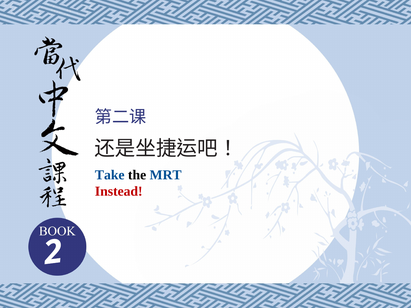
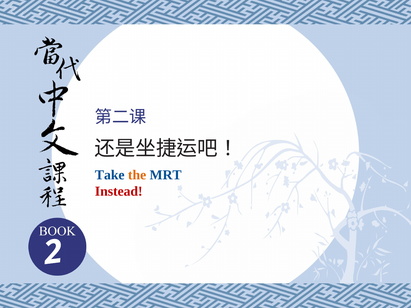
the colour: black -> orange (137, 175)
